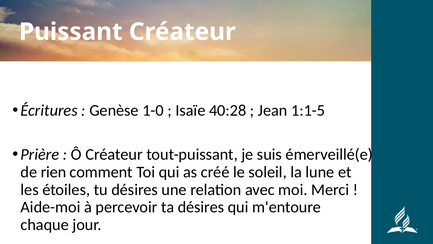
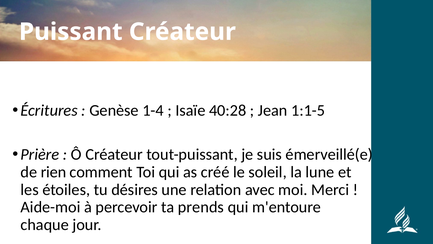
1-0: 1-0 -> 1-4 (153, 110)
ta désires: désires -> prends (201, 207)
